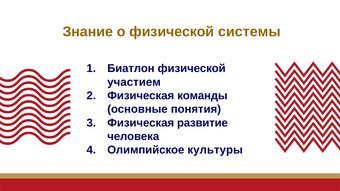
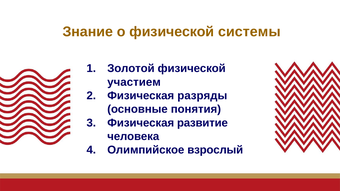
Биатлон: Биатлон -> Золотой (131, 69)
команды: команды -> разряды (202, 96)
культуры: культуры -> взрослый (215, 150)
